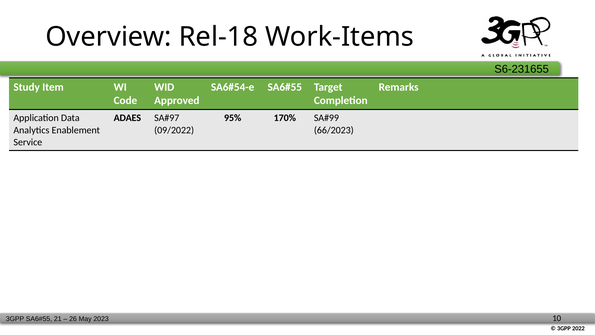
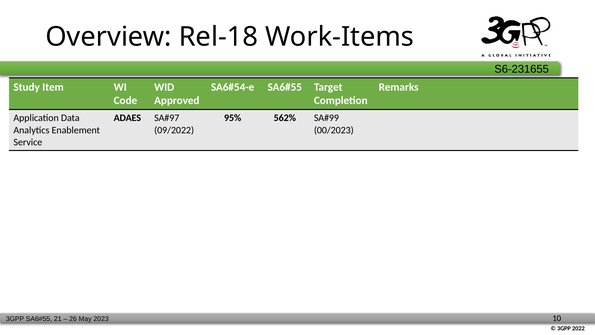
170%: 170% -> 562% (285, 118)
66/2023: 66/2023 -> 00/2023 (334, 130)
